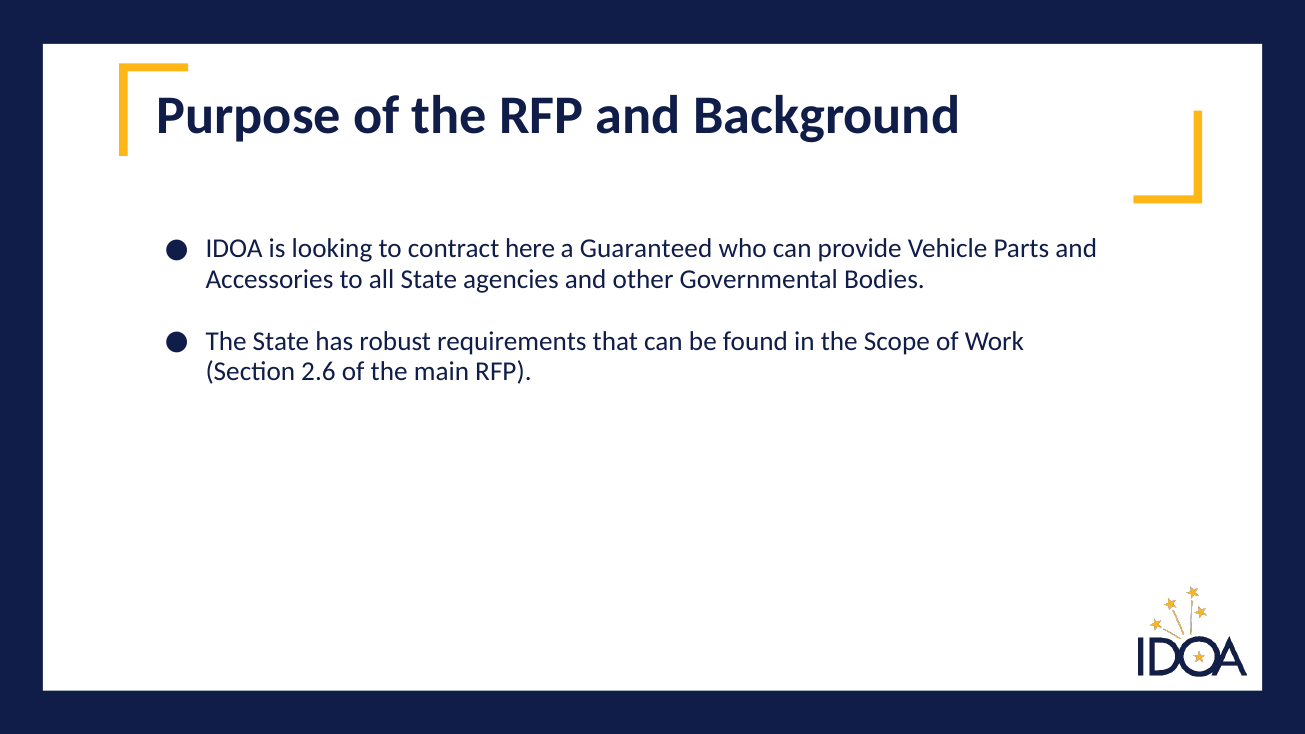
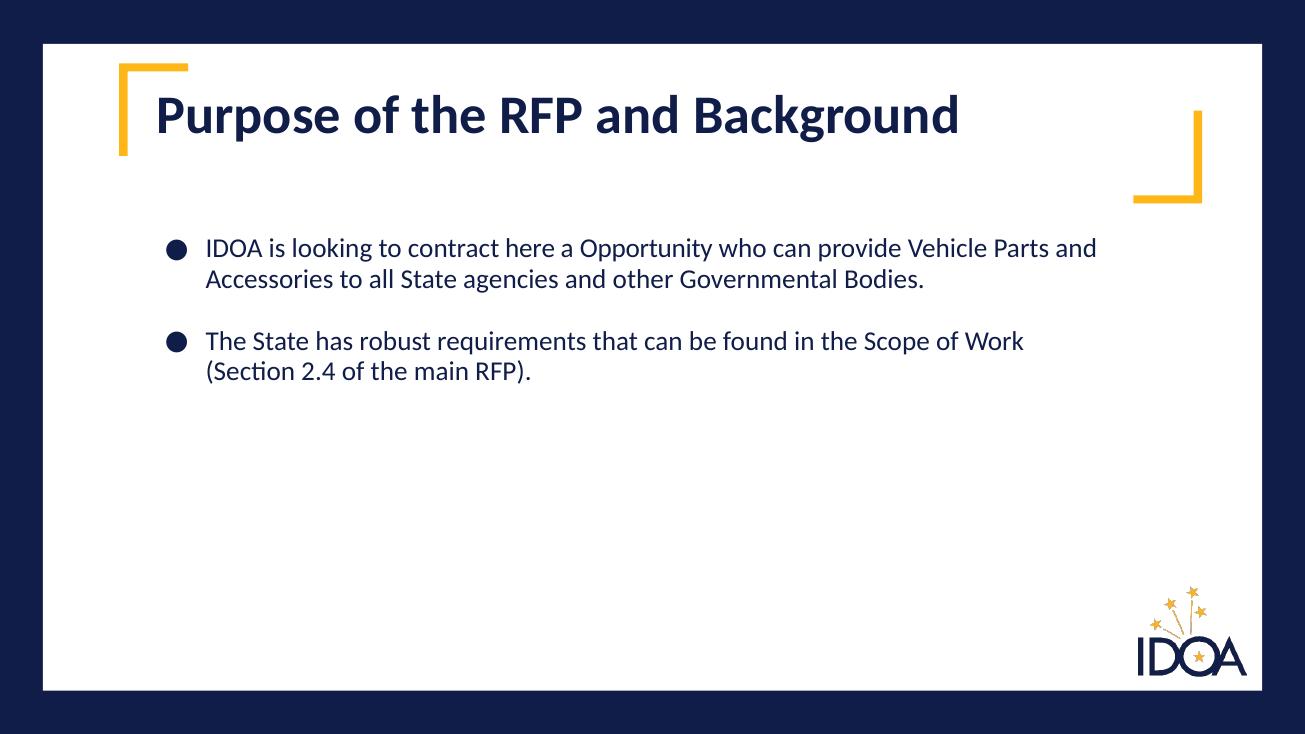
Guaranteed: Guaranteed -> Opportunity (646, 249)
2.6: 2.6 -> 2.4 (318, 372)
